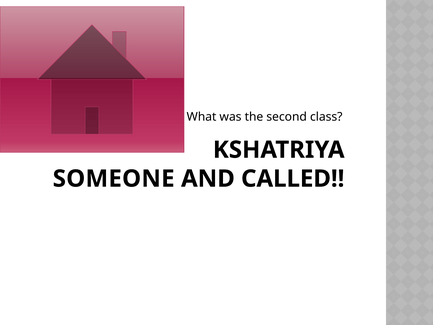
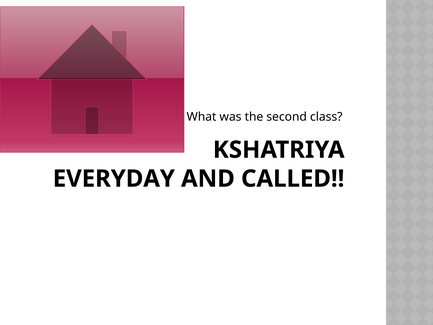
SOMEONE: SOMEONE -> EVERYDAY (114, 179)
